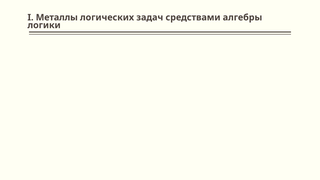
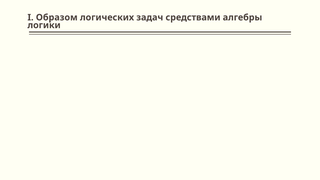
Металлы: Металлы -> Образом (57, 17)
